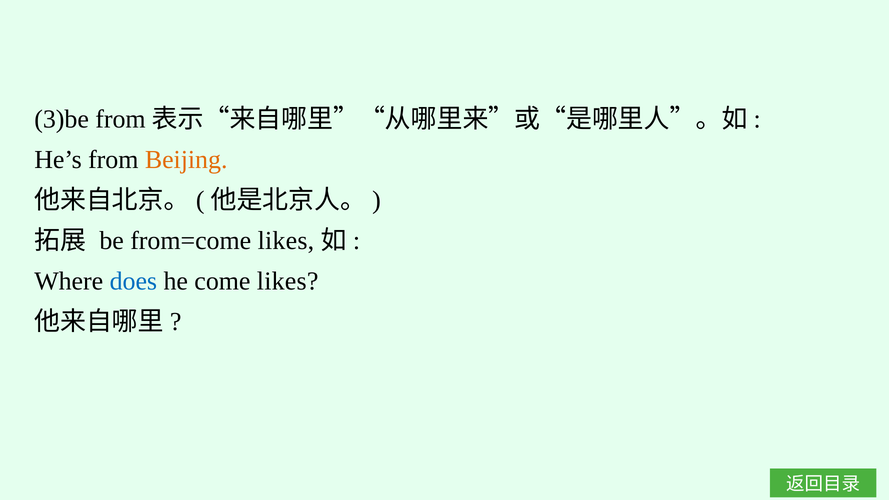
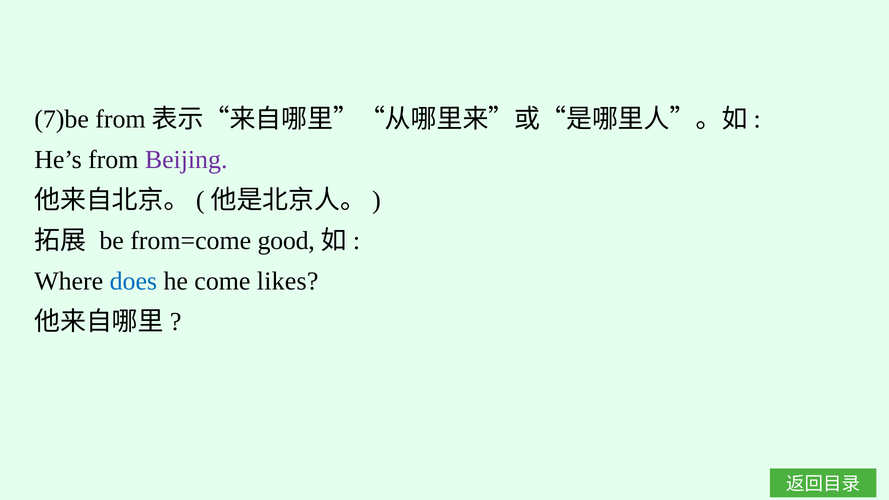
3)be: 3)be -> 7)be (62, 119)
Beijing colour: orange -> purple (186, 160)
from=come likes: likes -> good (286, 241)
